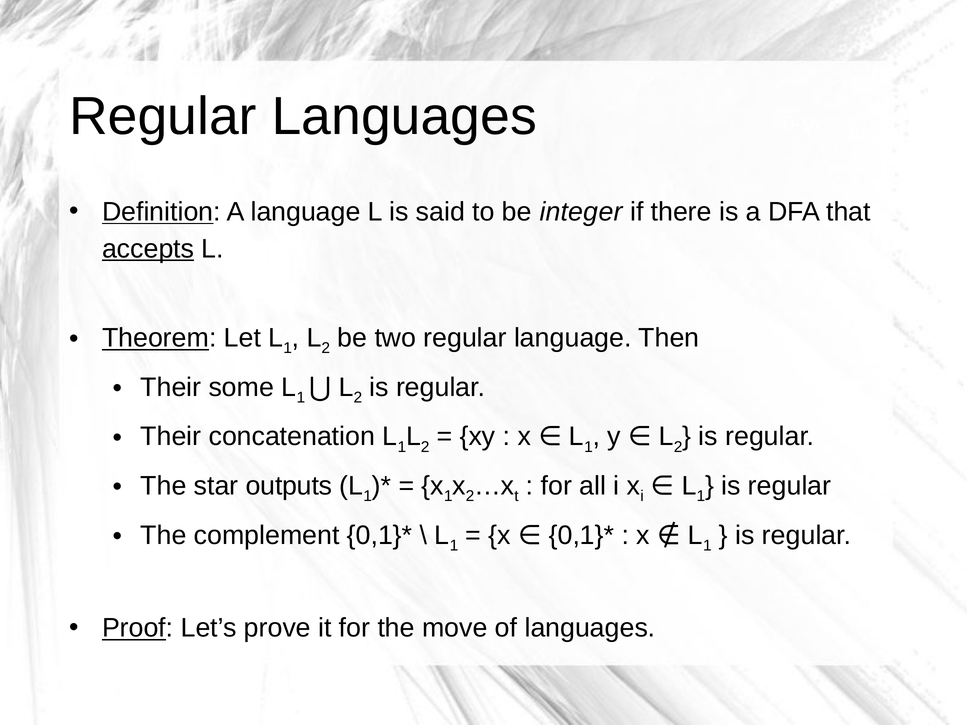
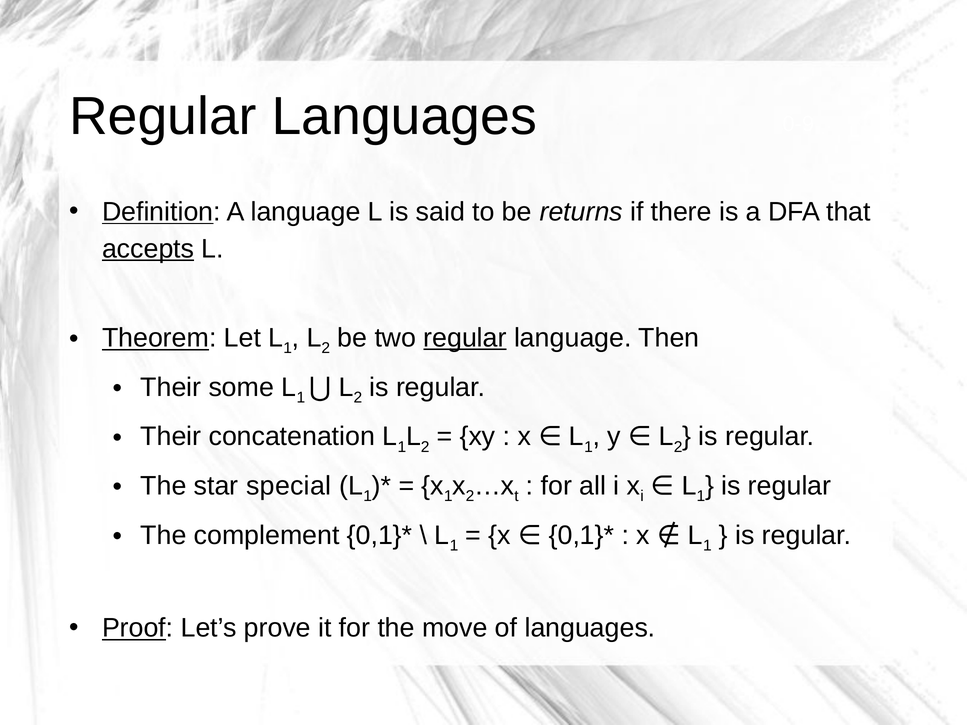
integer: integer -> returns (581, 212)
regular underline: none -> present (465, 338)
outputs: outputs -> special (289, 486)
